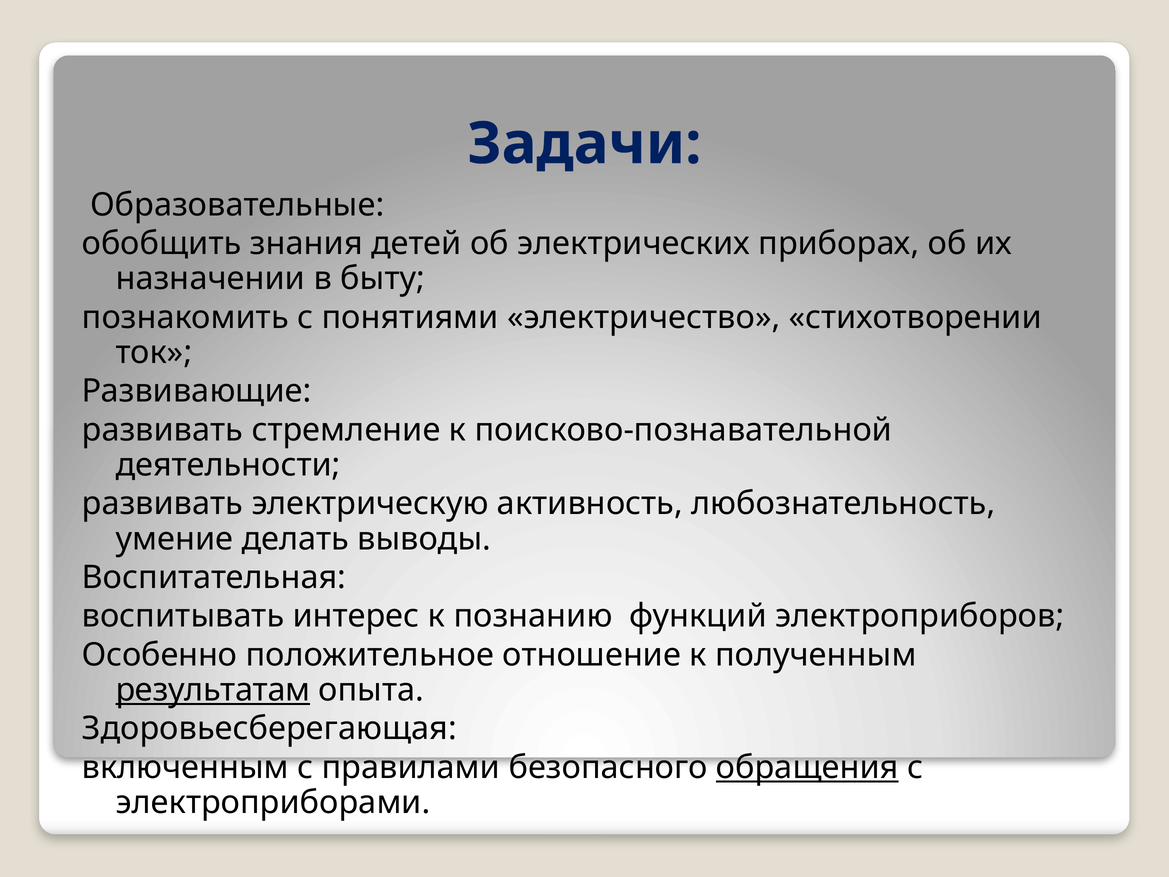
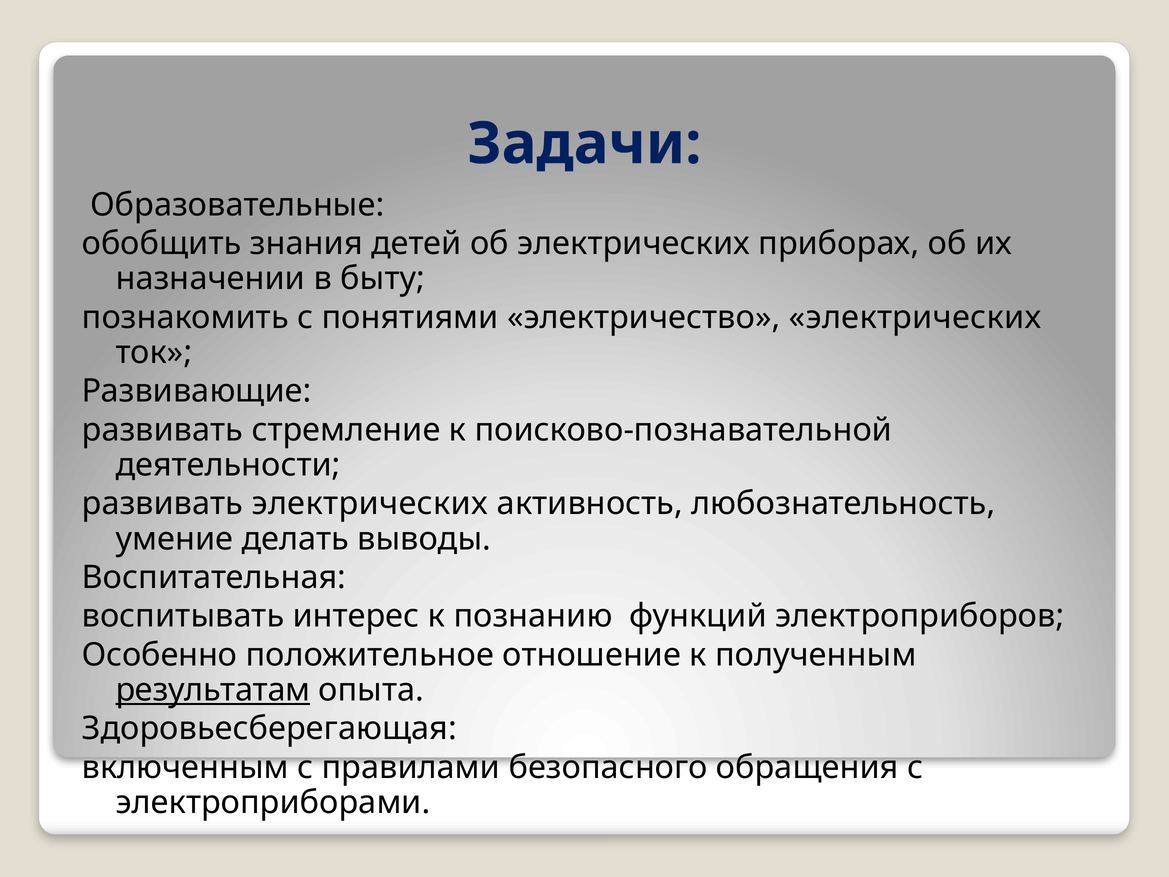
электричество стихотворении: стихотворении -> электрических (915, 317)
развивать электрическую: электрическую -> электрических (370, 504)
обращения underline: present -> none (807, 767)
